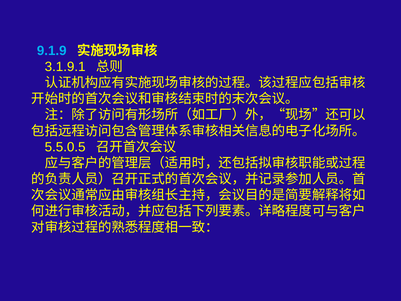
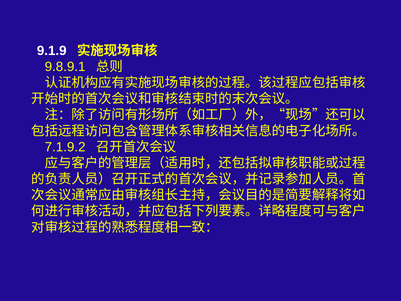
9.1.9 colour: light blue -> white (52, 51)
3.1.9.1: 3.1.9.1 -> 9.8.9.1 (65, 67)
5.5.0.5: 5.5.0.5 -> 7.1.9.2 (65, 147)
